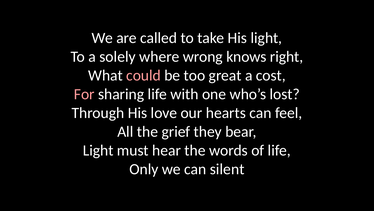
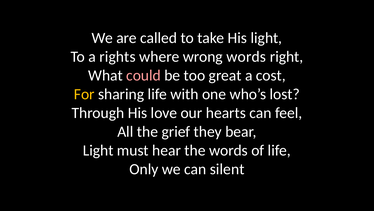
solely: solely -> rights (118, 57)
wrong knows: knows -> words (246, 57)
For colour: pink -> yellow (84, 94)
